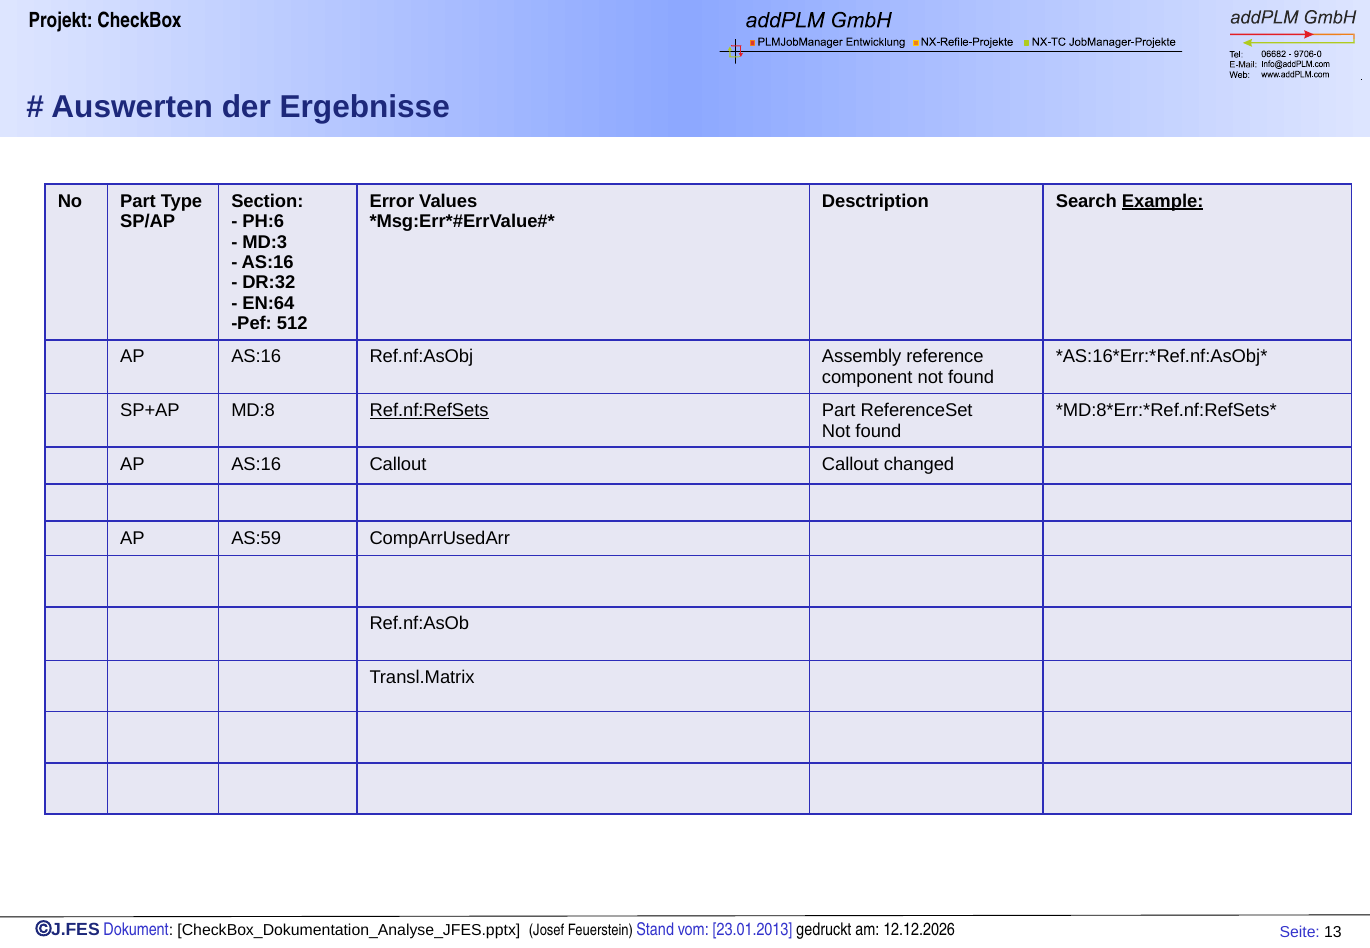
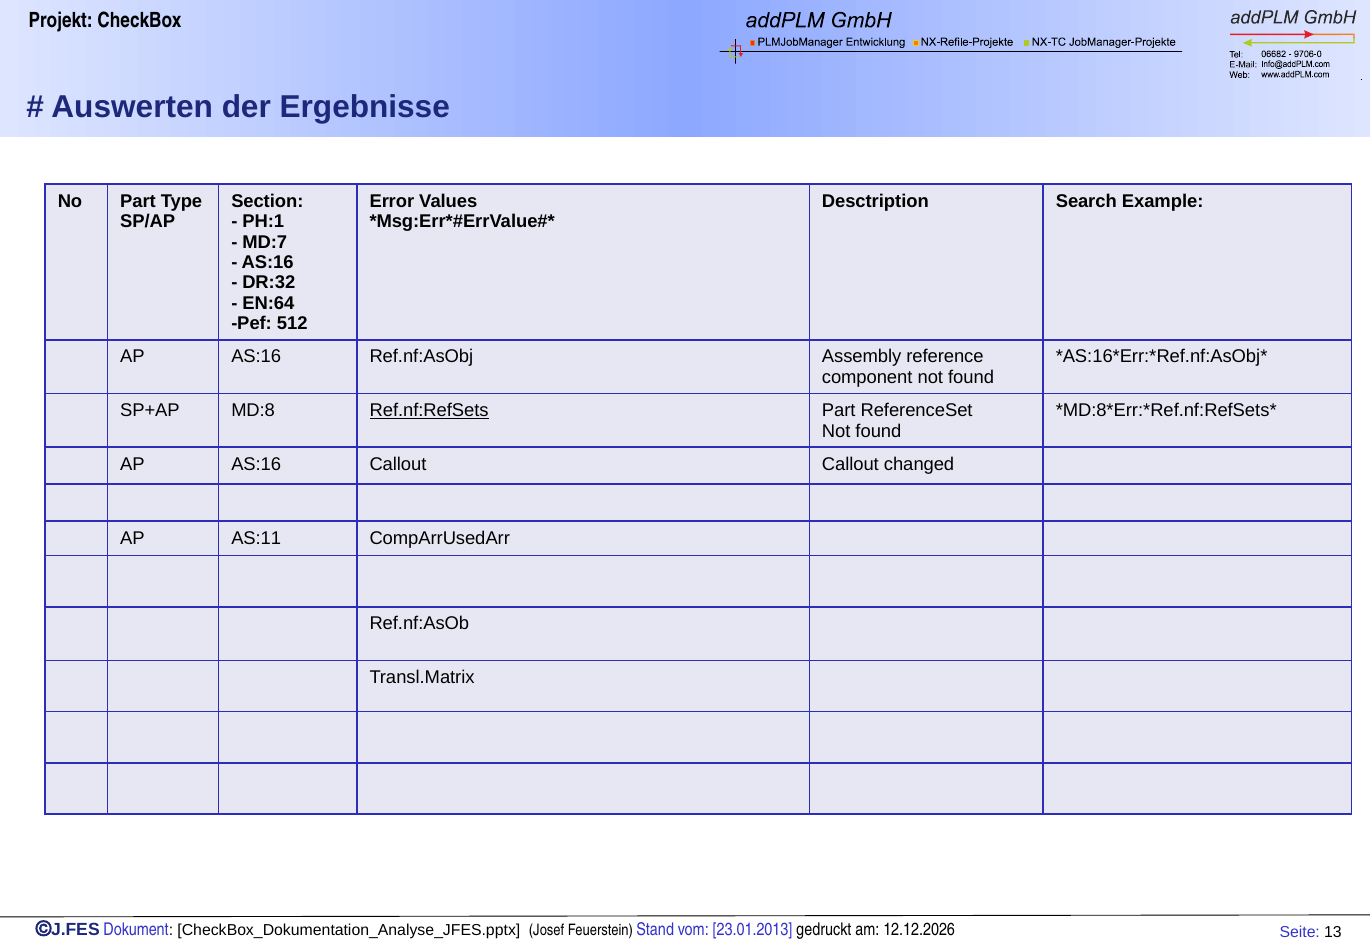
Example underline: present -> none (1163, 201)
PH:6: PH:6 -> PH:1 (263, 222)
MD:3: MD:3 -> MD:7 (265, 242)
AS:59: AS:59 -> AS:11 (256, 538)
